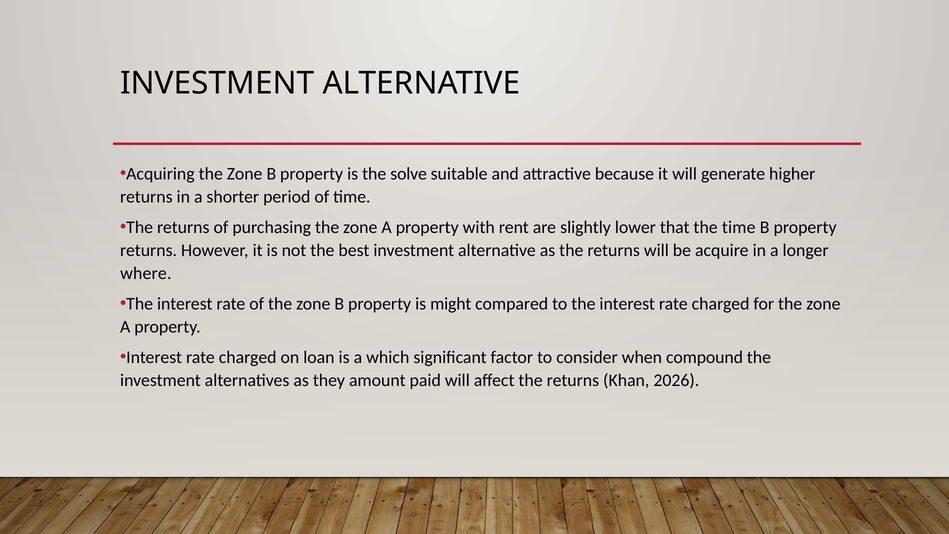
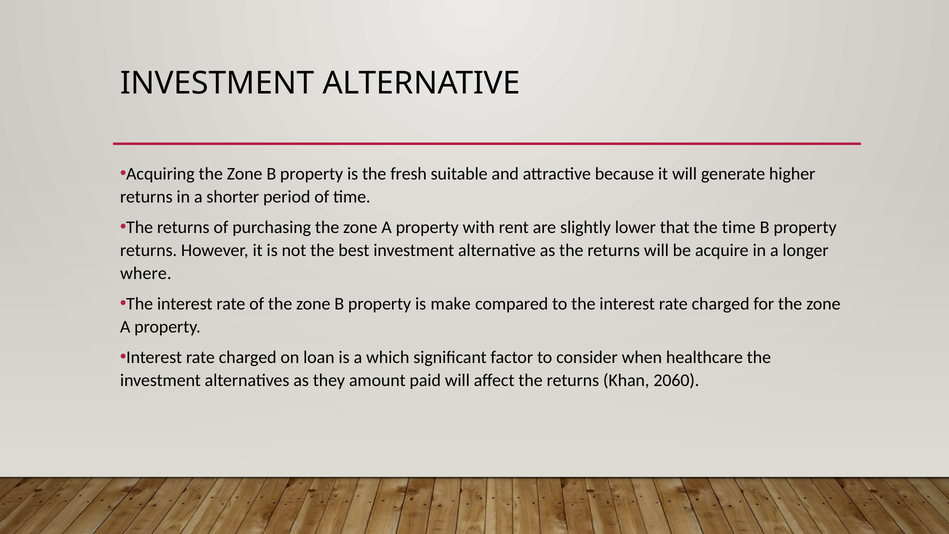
solve: solve -> fresh (409, 174)
might: might -> make (451, 304)
compound: compound -> healthcare (704, 357)
2026: 2026 -> 2060 (676, 380)
